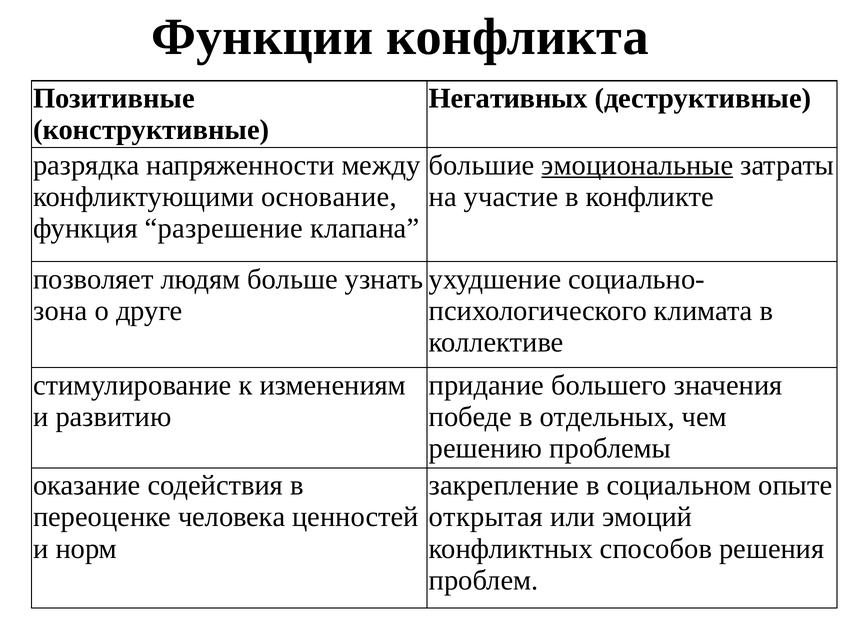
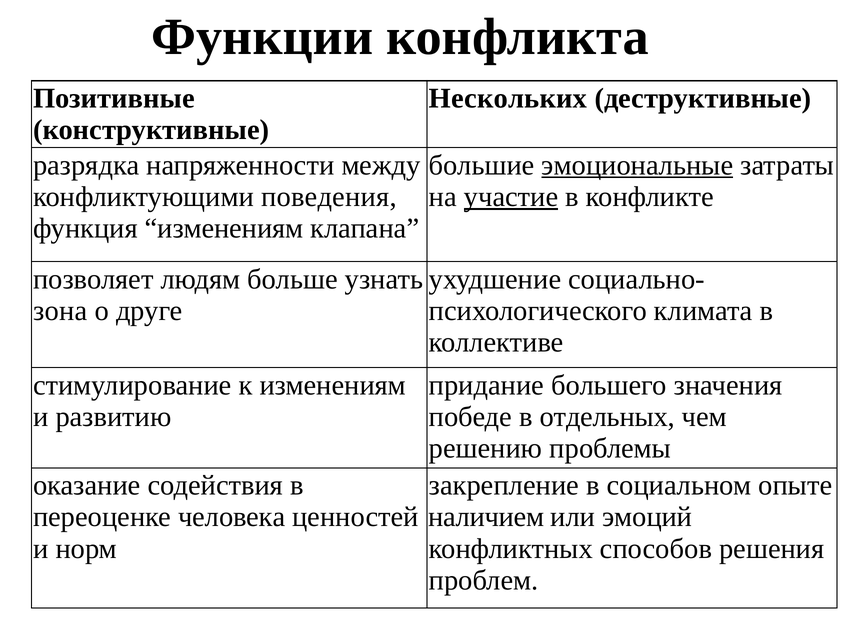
Негативных: Негативных -> Нескольких (508, 98)
основание: основание -> поведения (329, 197)
участие underline: none -> present (511, 197)
функция разрешение: разрешение -> изменениям (224, 228)
открытая: открытая -> наличием (486, 517)
